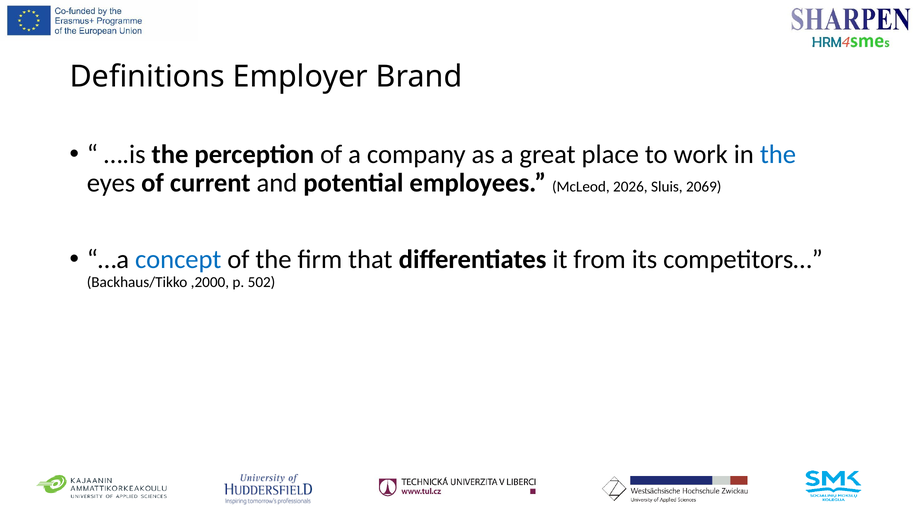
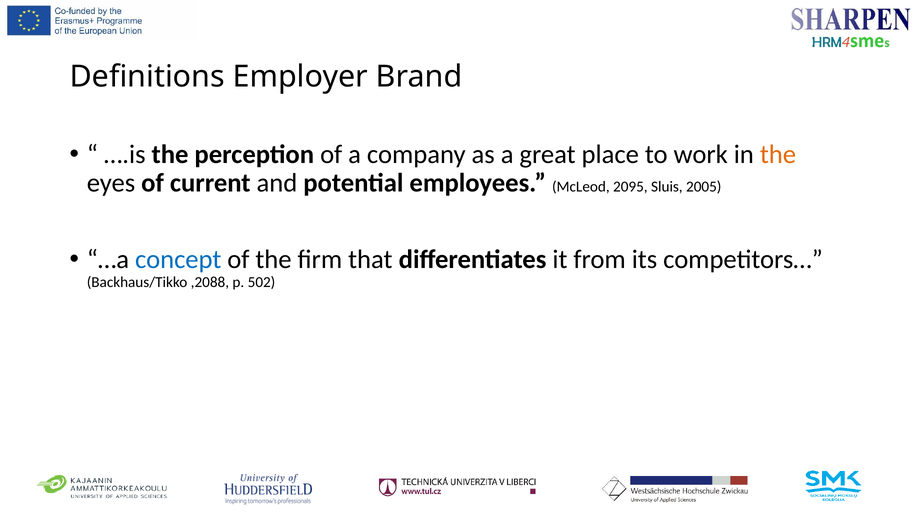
the colour: blue -> orange (778, 154)
2026: 2026 -> 2095 (630, 187)
2069: 2069 -> 2005 (704, 187)
,2000: ,2000 -> ,2088 (210, 282)
